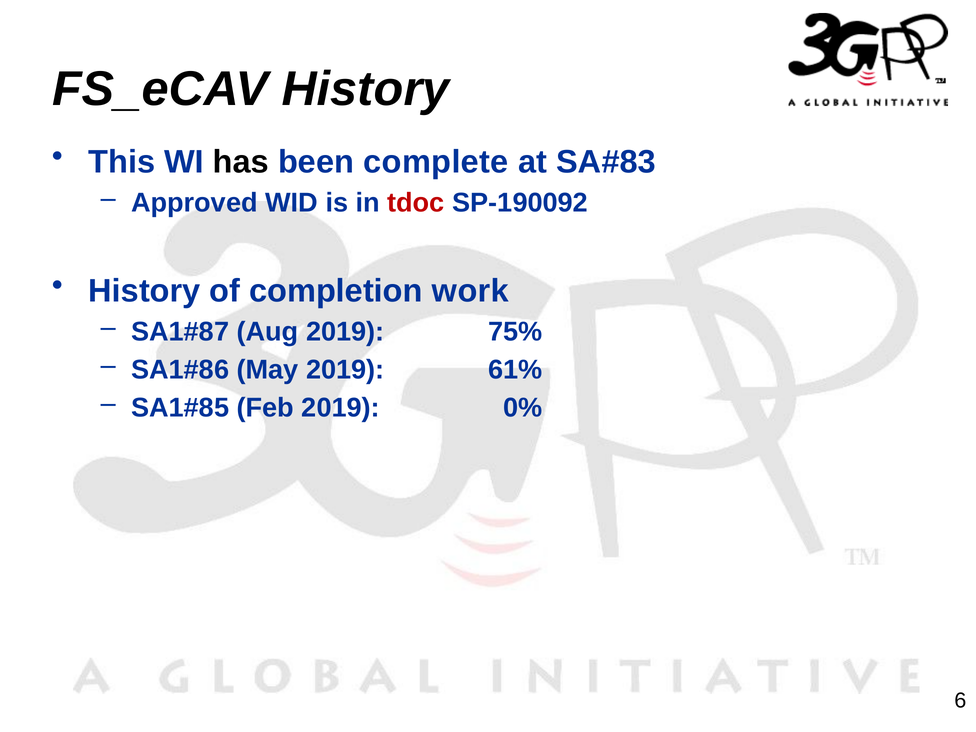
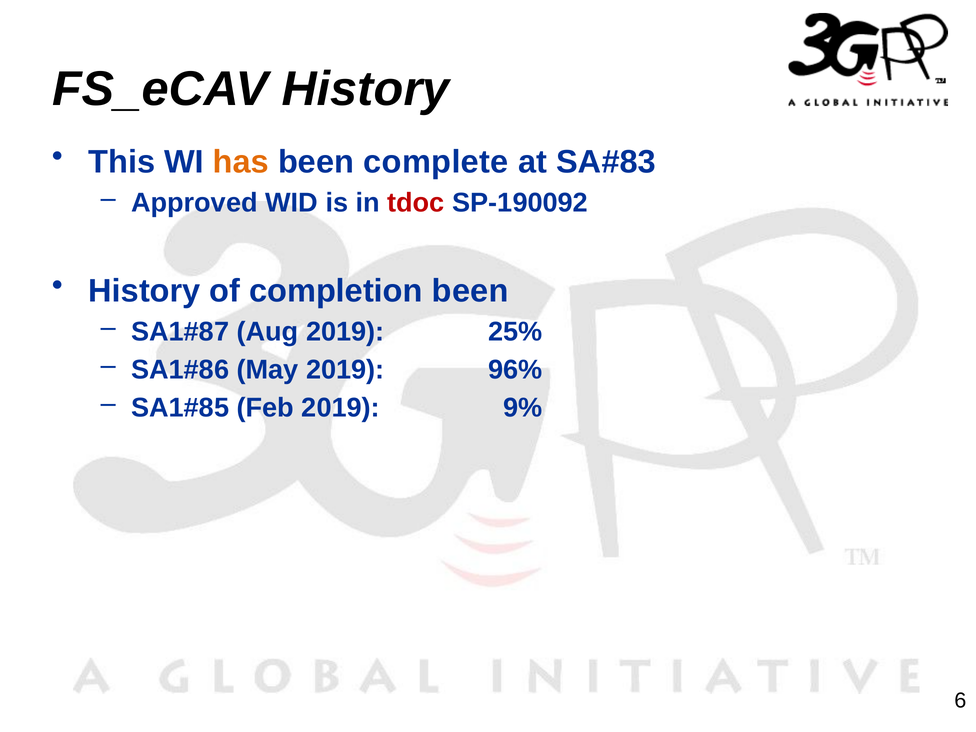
has colour: black -> orange (241, 162)
completion work: work -> been (470, 291)
75%: 75% -> 25% (515, 332)
61%: 61% -> 96% (515, 370)
0%: 0% -> 9% (523, 408)
